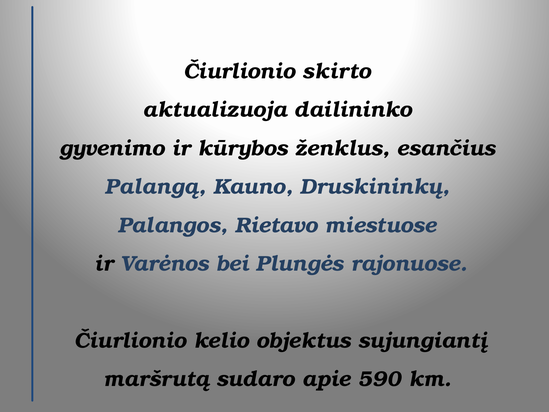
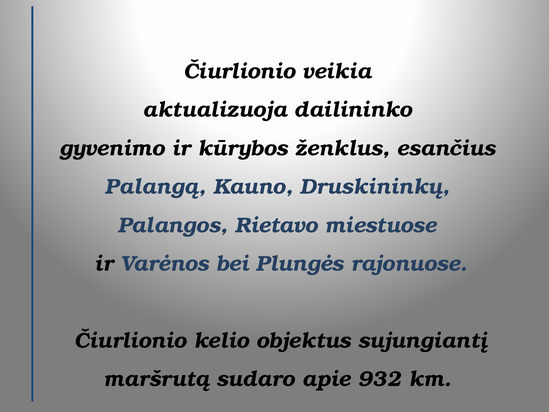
skirto: skirto -> veikia (337, 71)
590: 590 -> 932 (379, 379)
